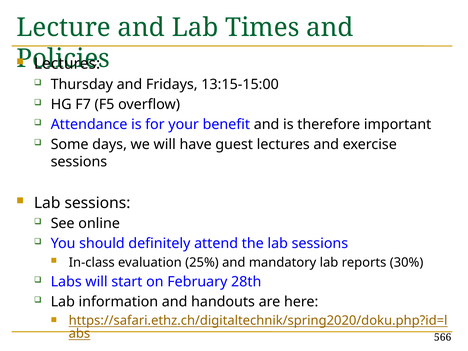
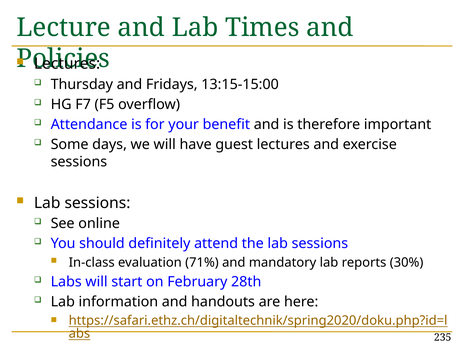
25%: 25% -> 71% (202, 262)
566: 566 -> 235 (443, 337)
